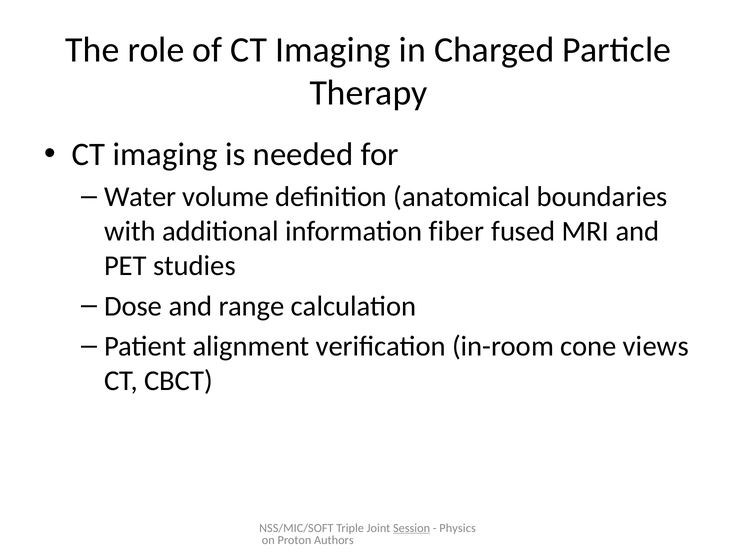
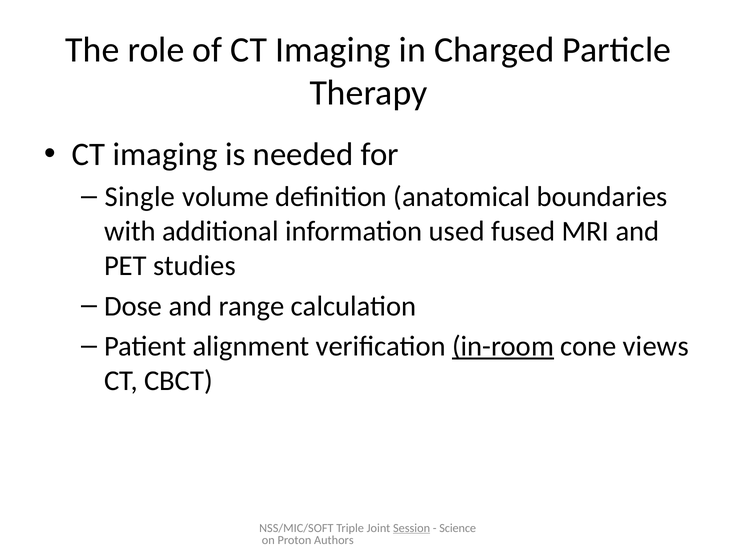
Water: Water -> Single (140, 197)
fiber: fiber -> used (457, 231)
in-room underline: none -> present (503, 346)
Physics: Physics -> Science (458, 528)
